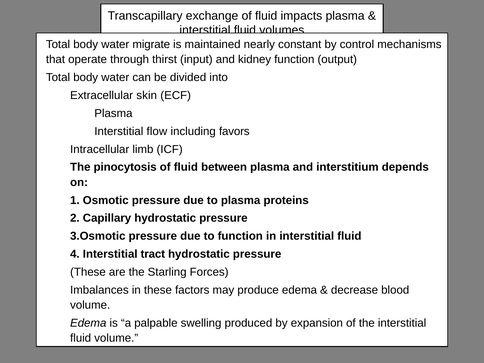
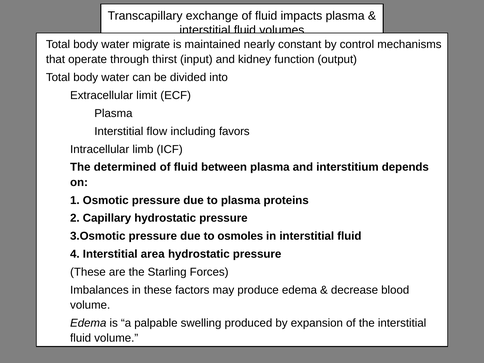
skin: skin -> limit (147, 95)
pinocytosis: pinocytosis -> determined (125, 167)
to function: function -> osmoles (240, 236)
tract: tract -> area (153, 254)
